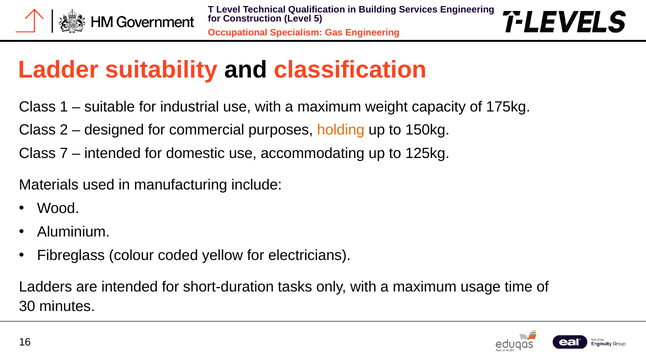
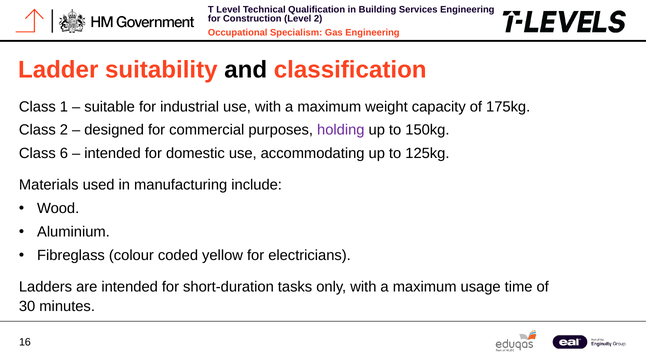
5: 5 -> 2 (318, 18)
holding colour: orange -> purple (341, 130)
7: 7 -> 6 (64, 154)
